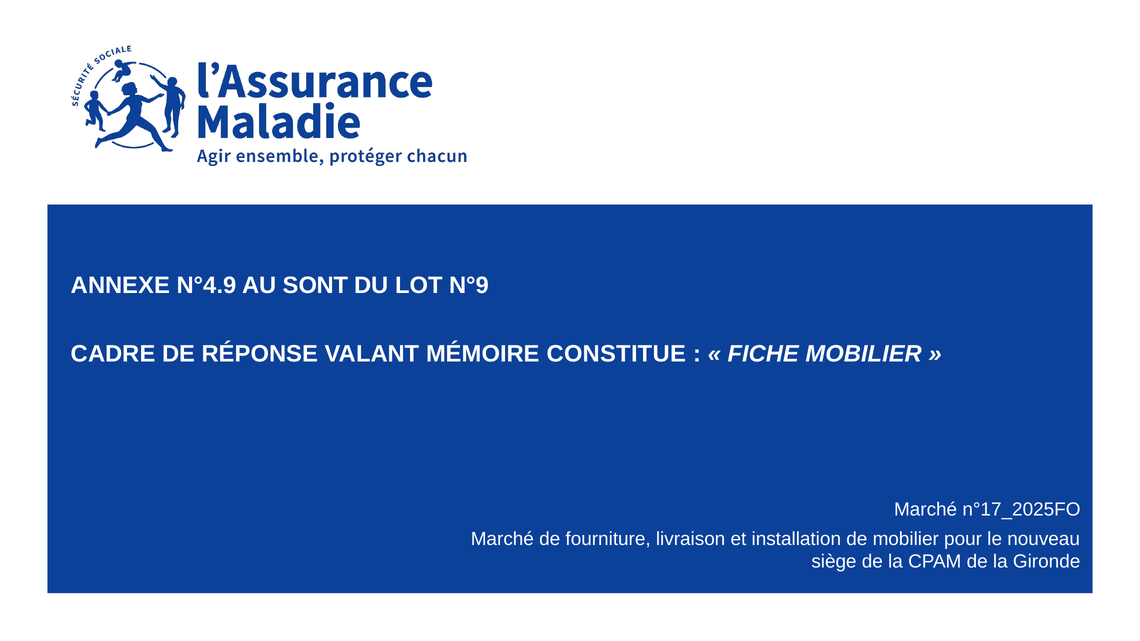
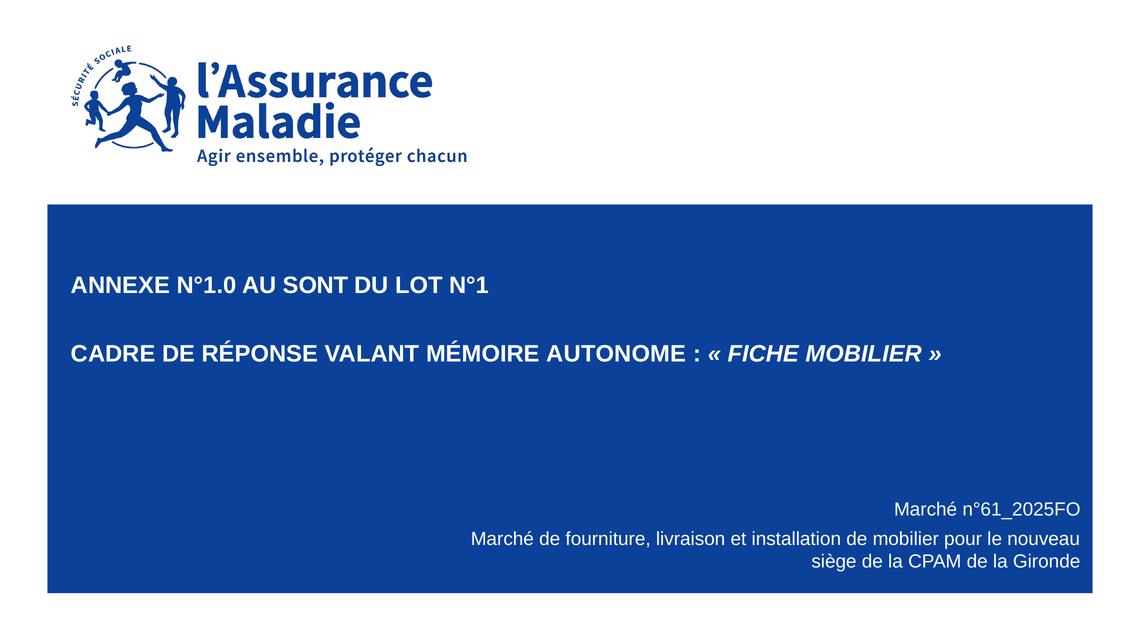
N°4.9: N°4.9 -> N°1.0 (207, 286)
N°9: N°9 -> N°1 (469, 286)
CONSTITUE: CONSTITUE -> AUTONOME (616, 354)
n°17_2025FO: n°17_2025FO -> n°61_2025FO (1021, 510)
